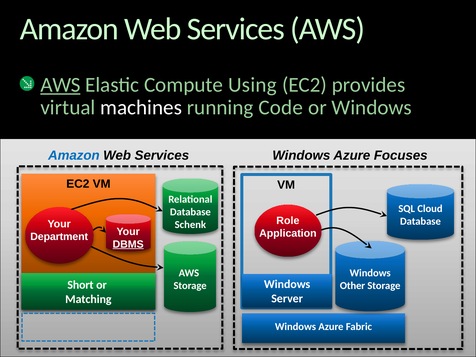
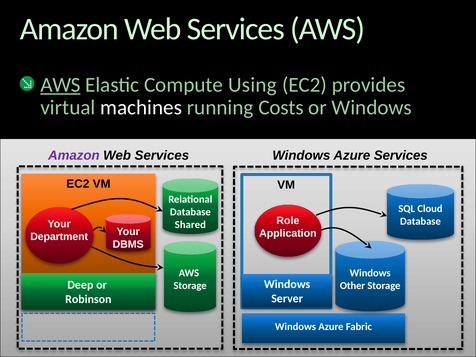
Code: Code -> Costs (281, 108)
Amazon colour: blue -> purple (74, 155)
Azure Focuses: Focuses -> Services (401, 155)
Schenk: Schenk -> Shared (190, 225)
DBMS underline: present -> none (128, 244)
Short: Short -> Deep (80, 285)
Matching: Matching -> Robinson (88, 299)
